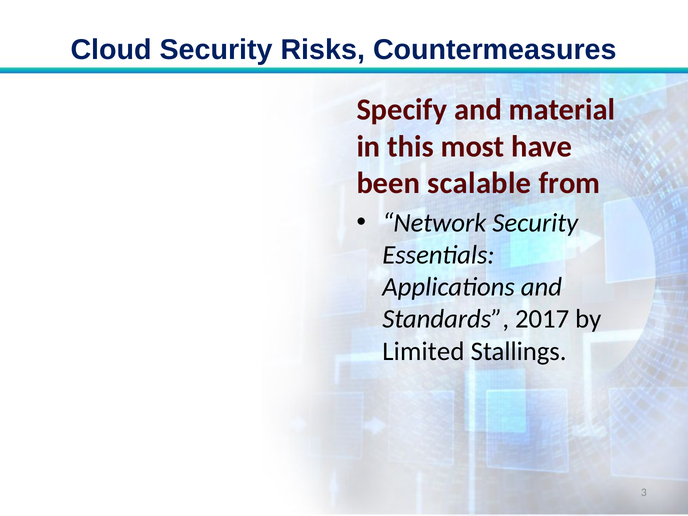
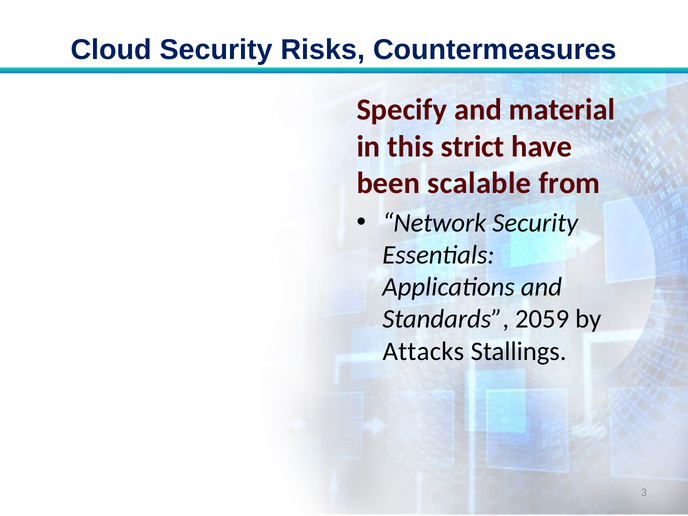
most: most -> strict (473, 147)
2017: 2017 -> 2059 (542, 319)
Limited: Limited -> Attacks (423, 351)
